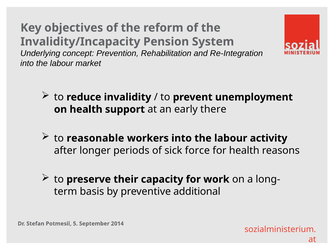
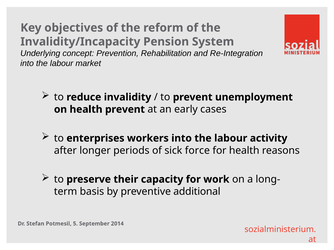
health support: support -> prevent (125, 110)
there: there -> cases (213, 110)
reasonable: reasonable -> enterprises (95, 139)
